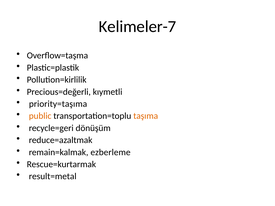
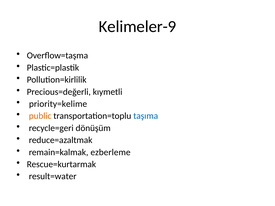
Kelimeler-7: Kelimeler-7 -> Kelimeler-9 (137, 27)
priority=taşıma: priority=taşıma -> priority=kelime (58, 104)
taşıma colour: orange -> blue (146, 116)
result=metal: result=metal -> result=water (53, 177)
